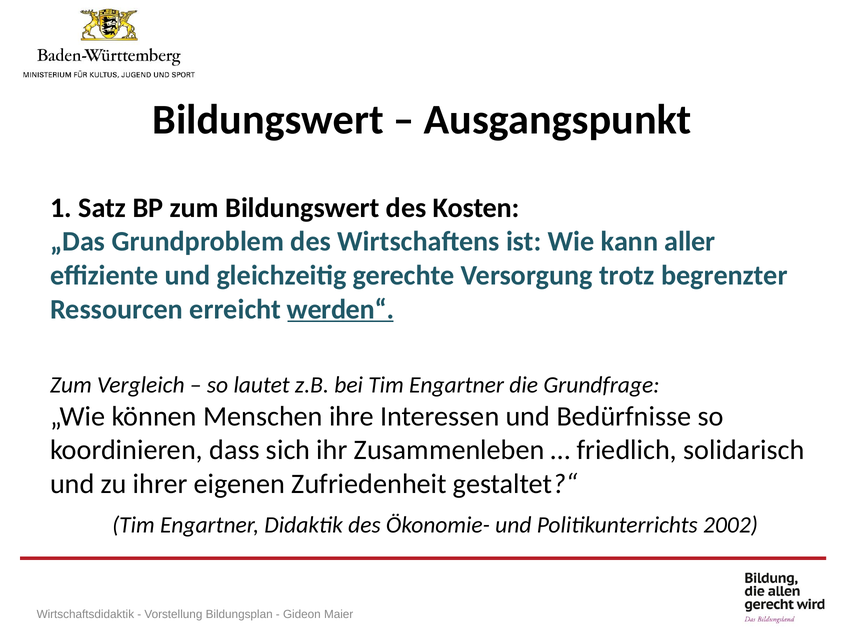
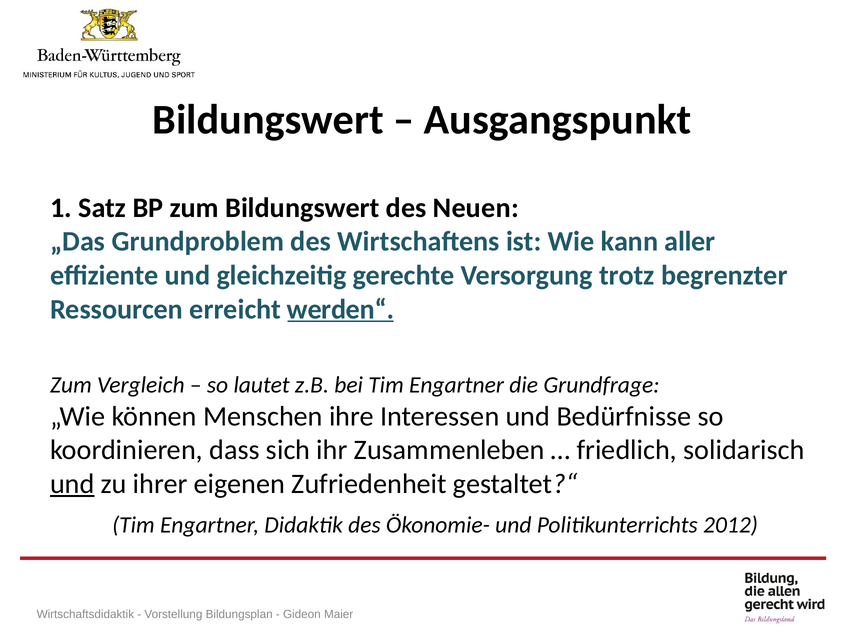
Kosten: Kosten -> Neuen (476, 208)
und underline: none -> present (72, 484)
2002: 2002 -> 2012 (731, 525)
